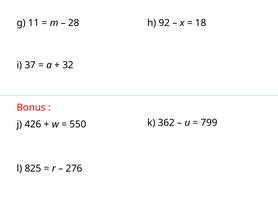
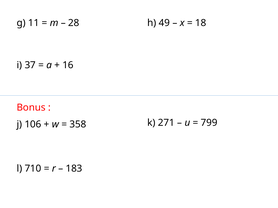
92: 92 -> 49 (164, 23)
32: 32 -> 16 (68, 65)
426: 426 -> 106 (33, 125)
550: 550 -> 358 (78, 125)
362: 362 -> 271 (166, 123)
825: 825 -> 710 (33, 169)
276: 276 -> 183 (74, 169)
